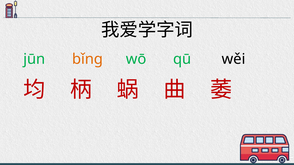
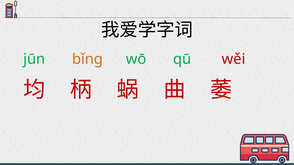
wěi colour: black -> red (234, 59)
